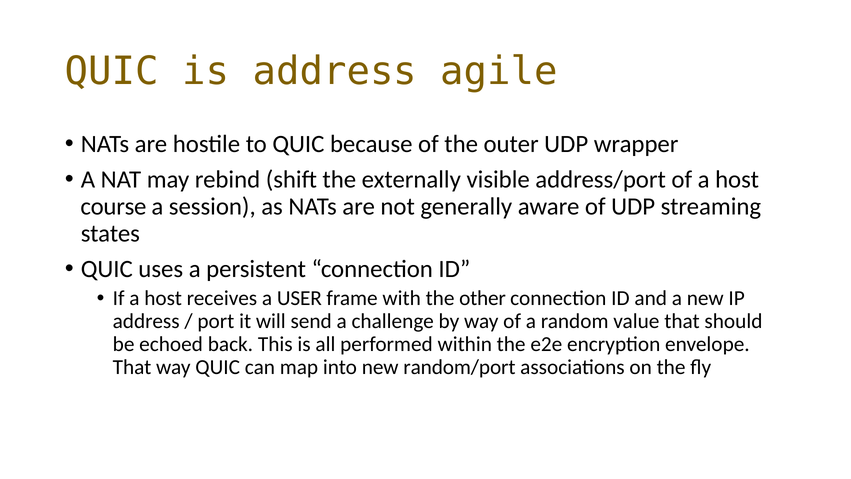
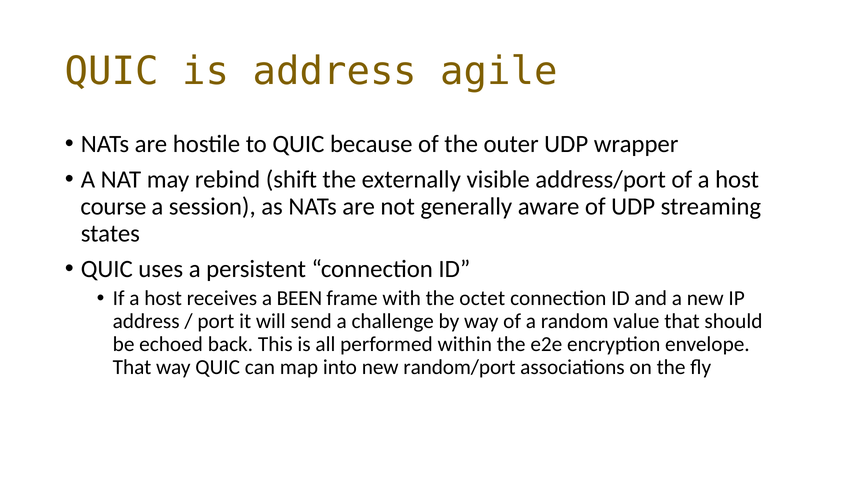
USER: USER -> BEEN (299, 298)
other: other -> octet (482, 298)
